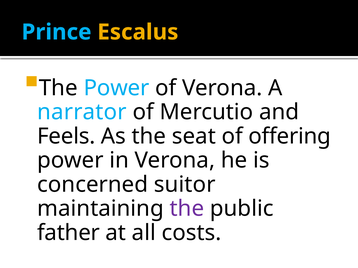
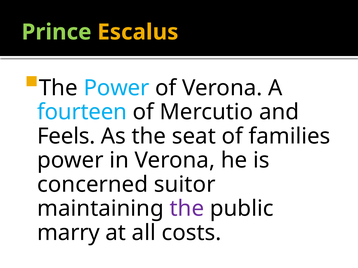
Prince colour: light blue -> light green (56, 32)
narrator: narrator -> fourteen (82, 112)
offering: offering -> families (290, 136)
father: father -> marry (68, 233)
